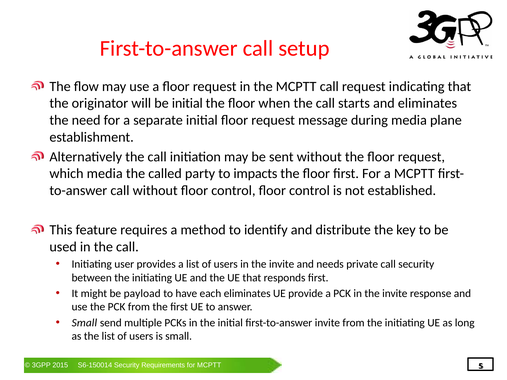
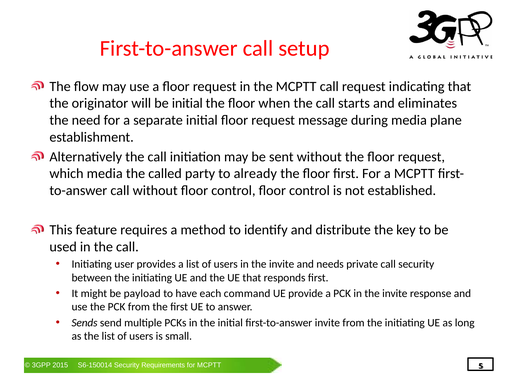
impacts: impacts -> already (255, 174)
each eliminates: eliminates -> command (247, 294)
Small: Small -> Sends (85, 323)
